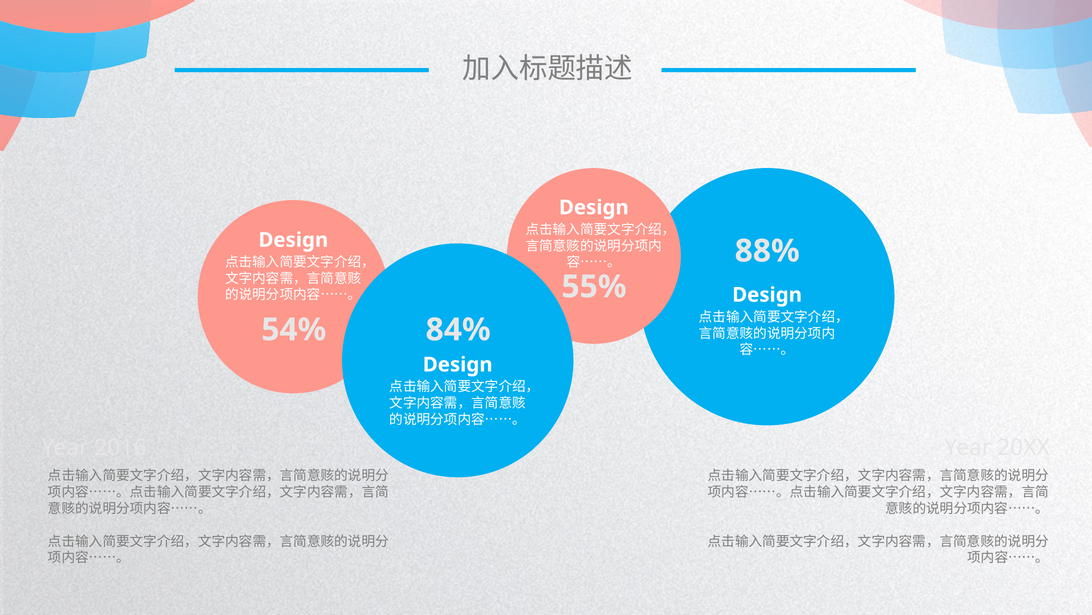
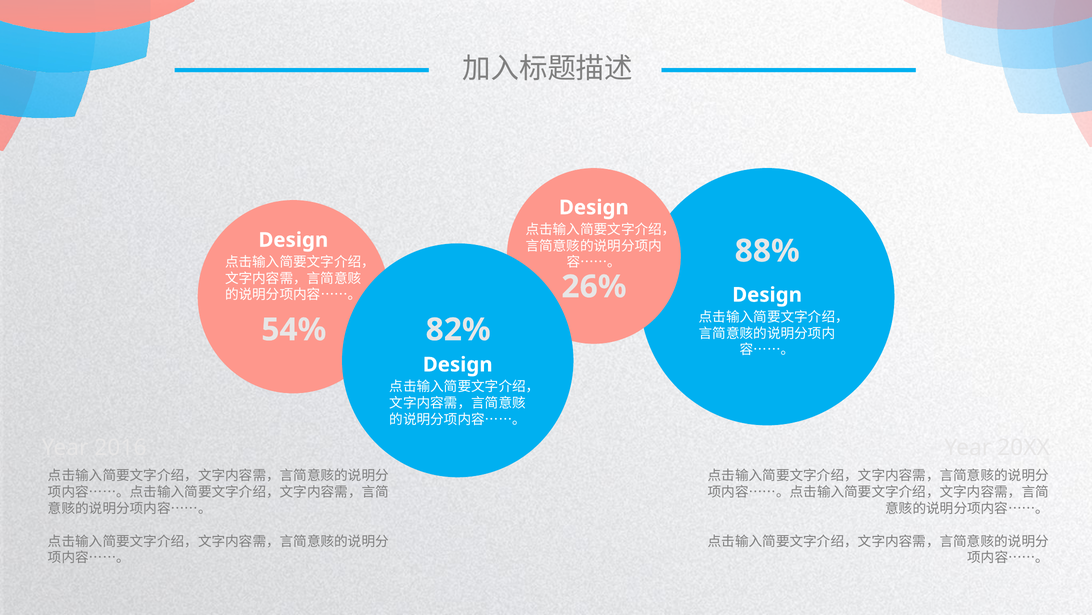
55%: 55% -> 26% (594, 286)
84%: 84% -> 82% (458, 329)
